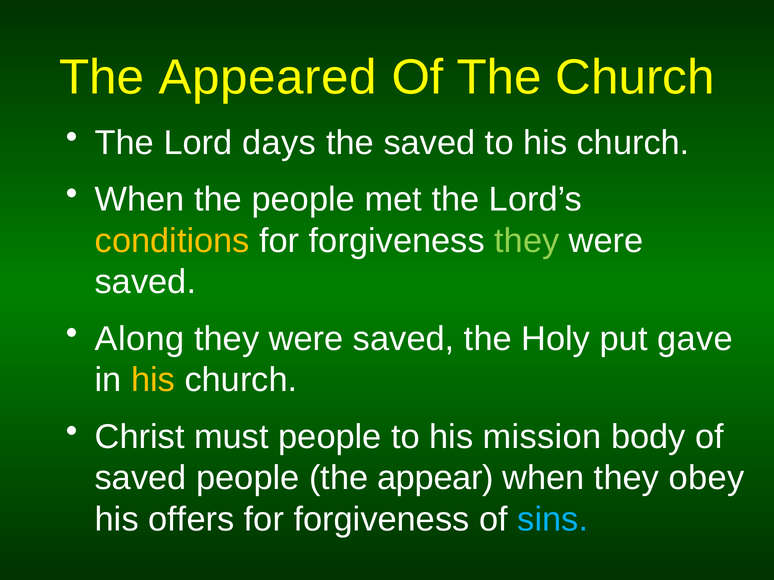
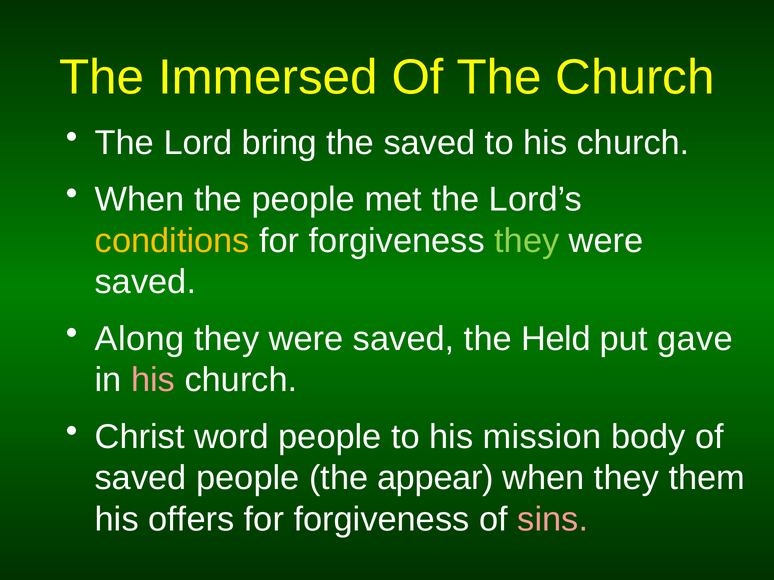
Appeared: Appeared -> Immersed (268, 78)
days: days -> bring (279, 143)
Holy: Holy -> Held (556, 339)
his colour: yellow -> pink (153, 380)
must: must -> word (231, 437)
obey: obey -> them (707, 478)
sins colour: light blue -> pink (553, 520)
